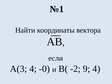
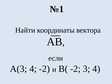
4 -0: -0 -> -2 (44, 69)
9: 9 -> 3 (86, 69)
